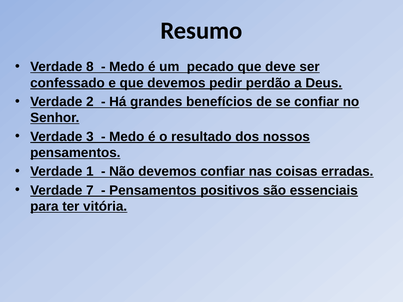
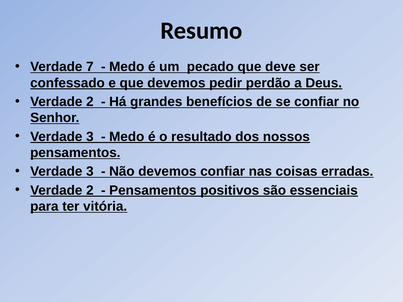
8: 8 -> 7 (90, 67)
1: 1 -> 3 (90, 172)
7: 7 -> 2 (90, 190)
